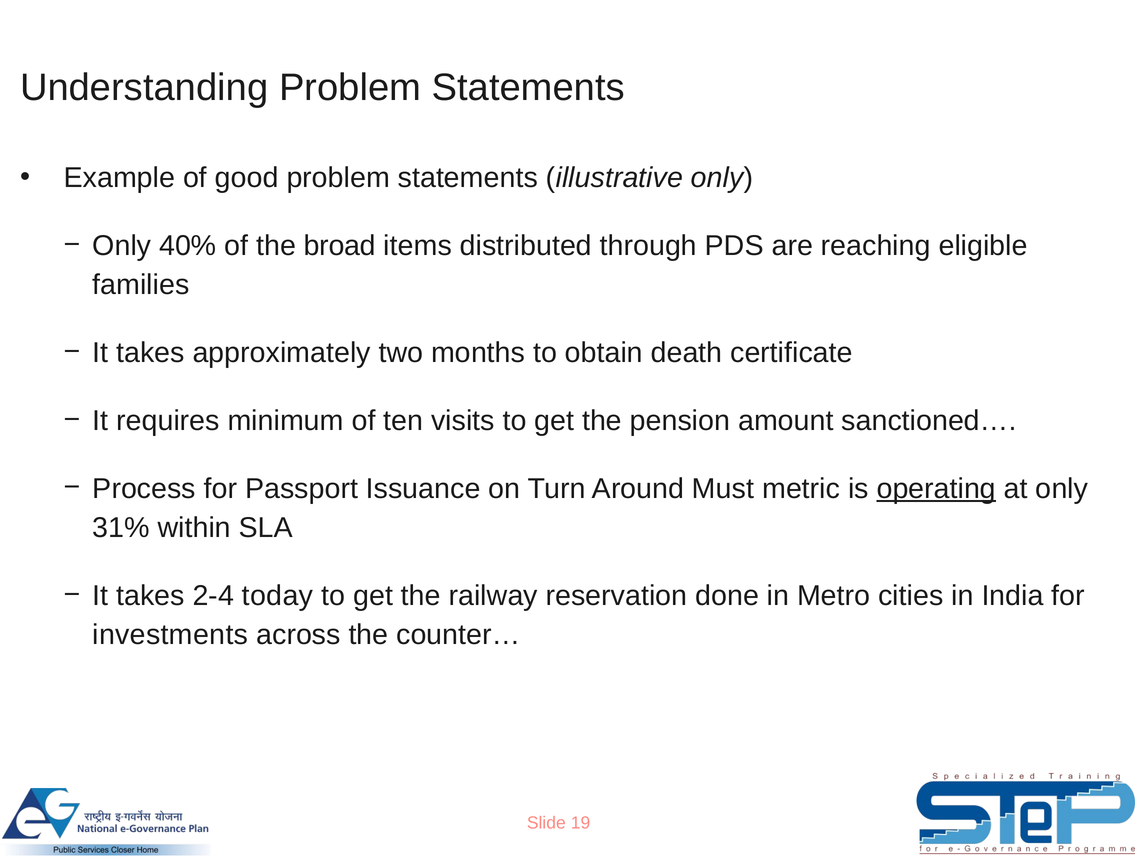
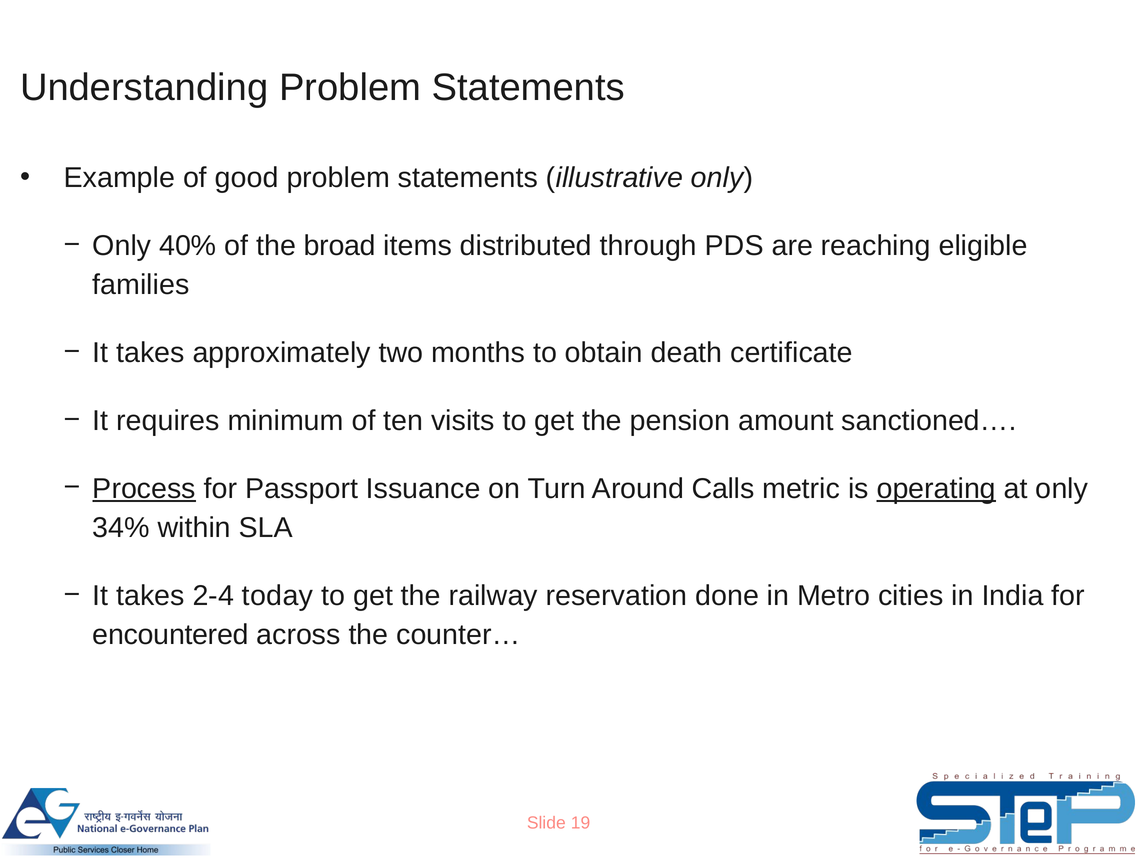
Process underline: none -> present (144, 488)
Must: Must -> Calls (723, 488)
31%: 31% -> 34% (121, 527)
investments: investments -> encountered (171, 634)
